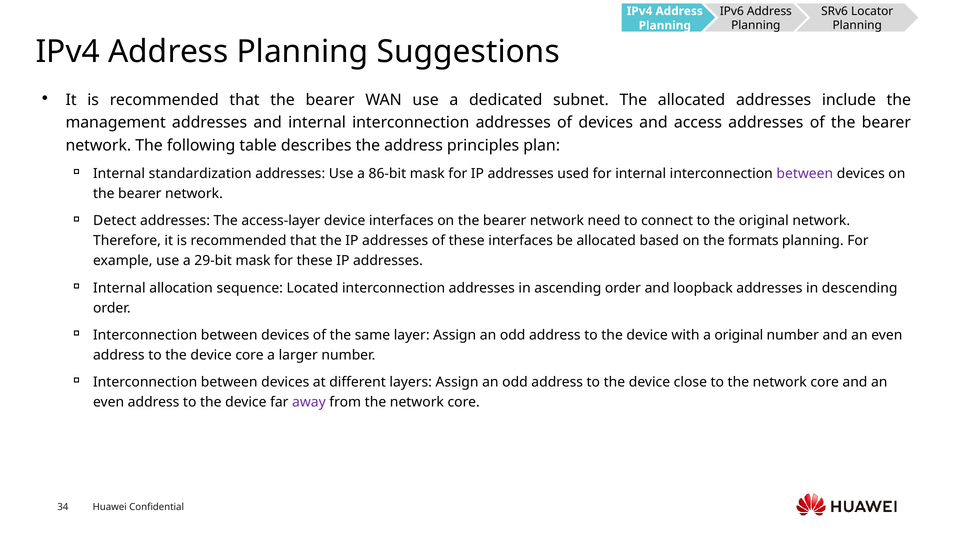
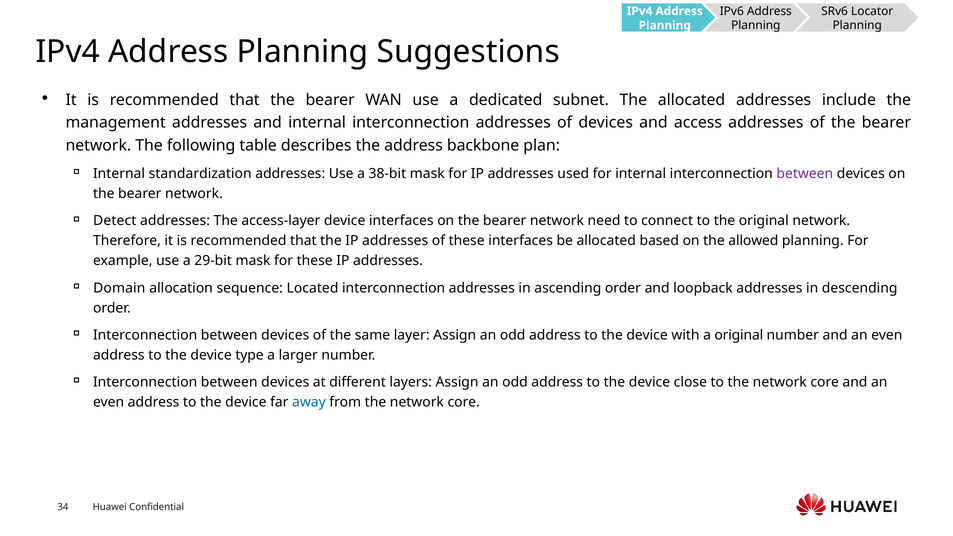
principles: principles -> backbone (483, 146)
86-bit: 86-bit -> 38-bit (387, 174)
formats: formats -> allowed (753, 241)
Internal: Internal -> Domain (119, 288)
device core: core -> type (250, 355)
away colour: purple -> blue (309, 402)
